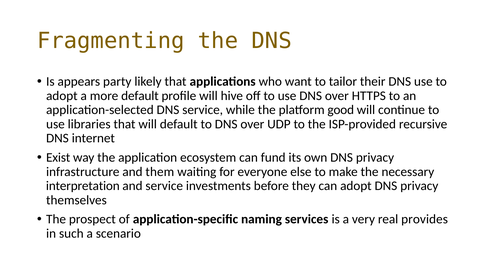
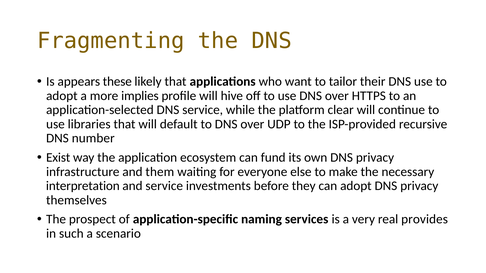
party: party -> these (117, 82)
more default: default -> implies (140, 96)
good: good -> clear (341, 110)
internet: internet -> number (93, 138)
